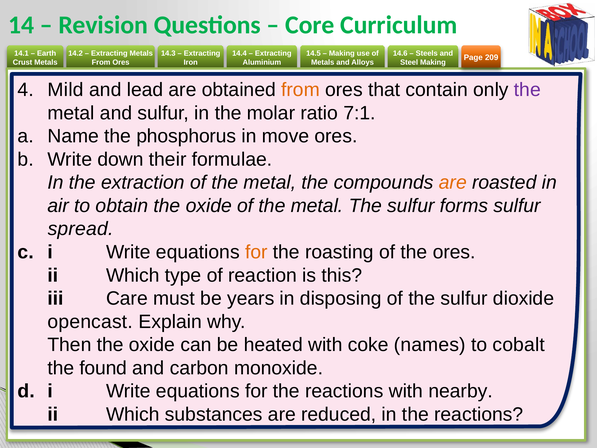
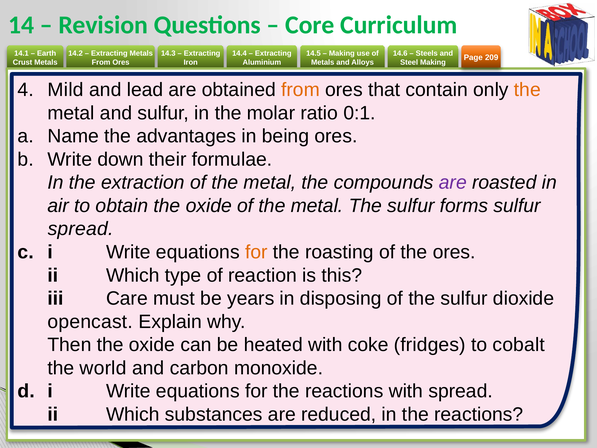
the colour: purple -> orange (527, 90)
7:1: 7:1 -> 0:1 (359, 113)
phosphorus: phosphorus -> advantages (186, 136)
move: move -> being (286, 136)
are colour: orange -> purple (453, 182)
names: names -> fridges (430, 345)
found: found -> world (103, 368)
with nearby: nearby -> spread (461, 391)
